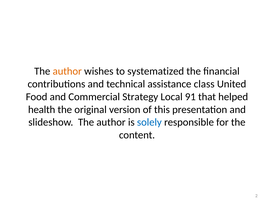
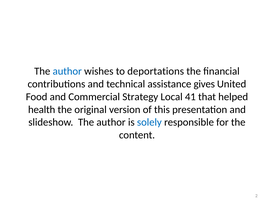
author colour: orange -> blue (67, 71)
systematized: systematized -> deportations (156, 71)
class: class -> gives (204, 84)
91: 91 -> 41 (190, 97)
